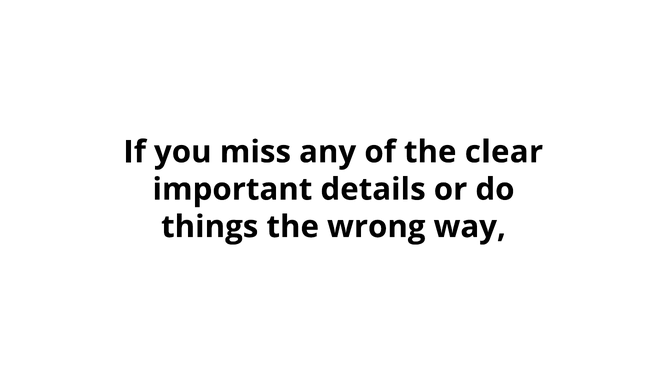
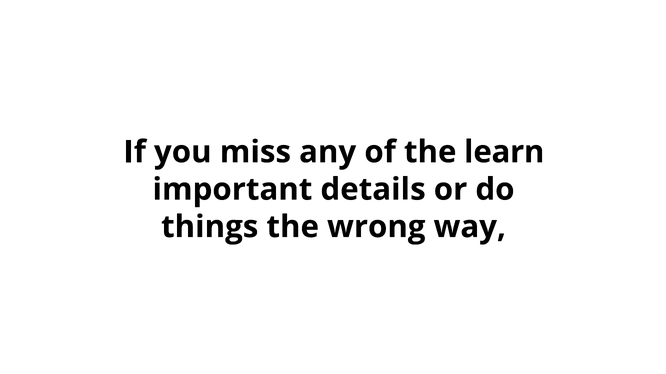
clear: clear -> learn (504, 152)
